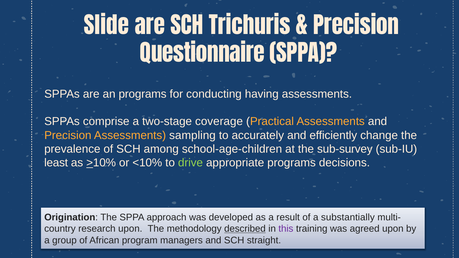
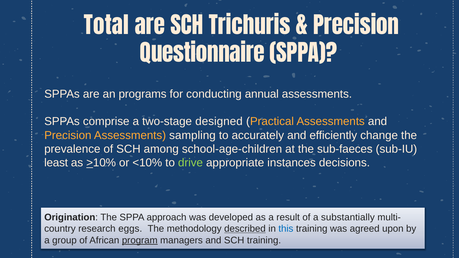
Slide: Slide -> Total (106, 27)
having: having -> annual (262, 94)
coverage: coverage -> designed (219, 122)
sub-survey: sub-survey -> sub-faeces (345, 149)
appropriate programs: programs -> instances (292, 163)
research upon: upon -> eggs (130, 229)
this colour: purple -> blue (286, 229)
program underline: none -> present (140, 240)
SCH straight: straight -> training (264, 240)
